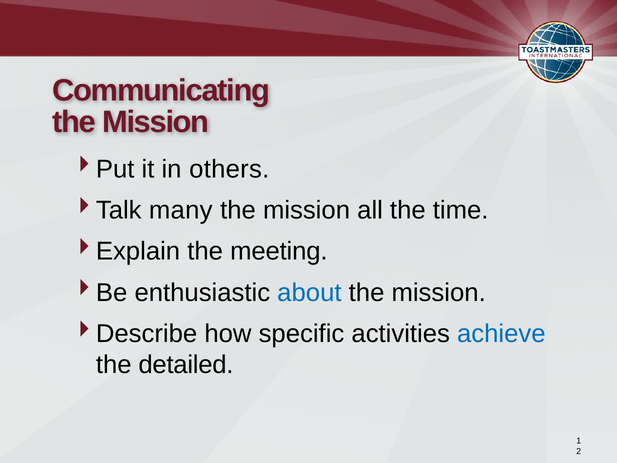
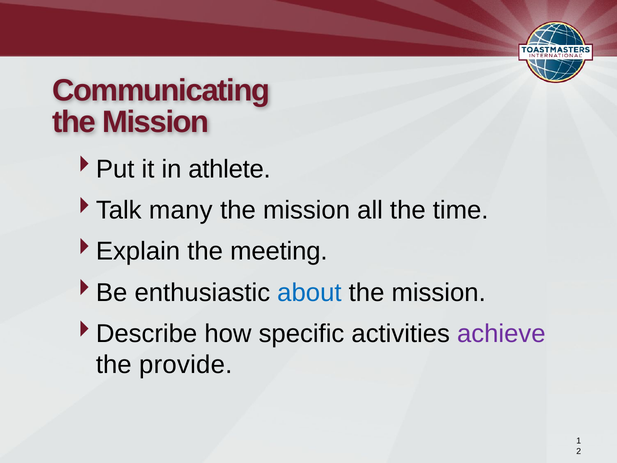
others: others -> athlete (230, 169)
achieve colour: blue -> purple (501, 334)
detailed: detailed -> provide (186, 364)
